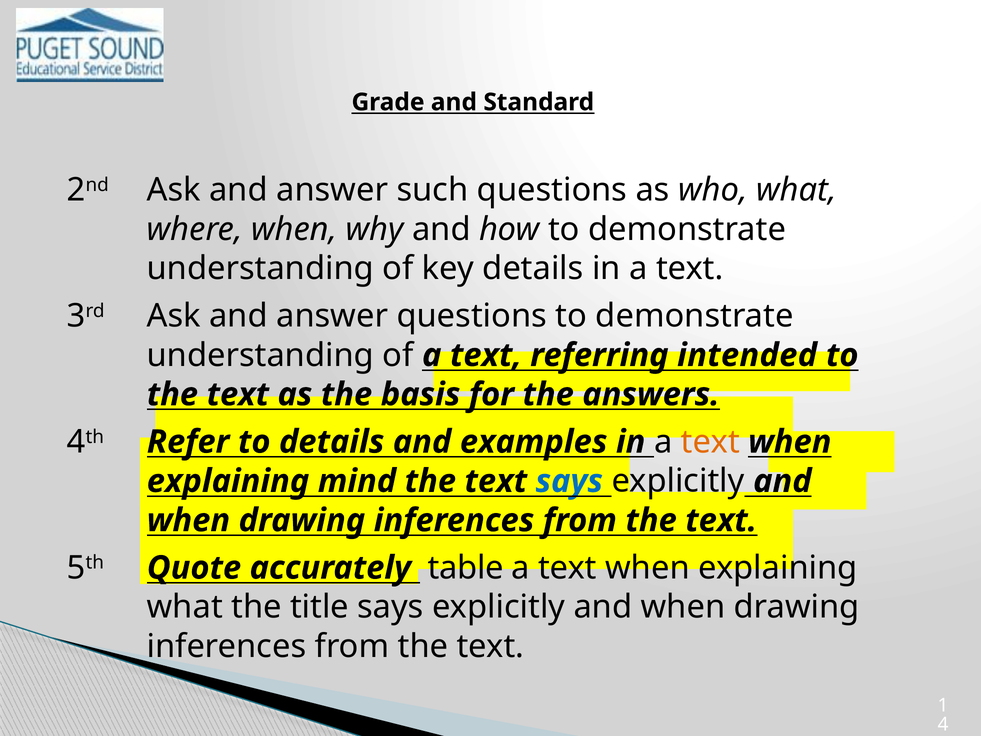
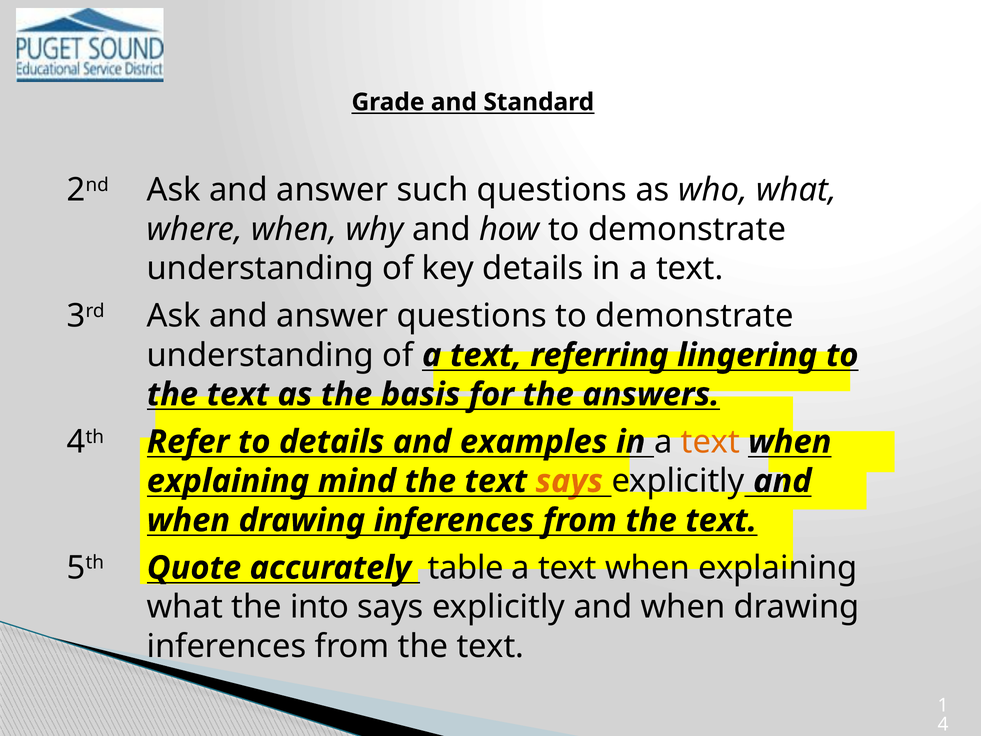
intended: intended -> lingering (747, 355)
says colour: blue -> orange (569, 481)
title: title -> into (320, 607)
